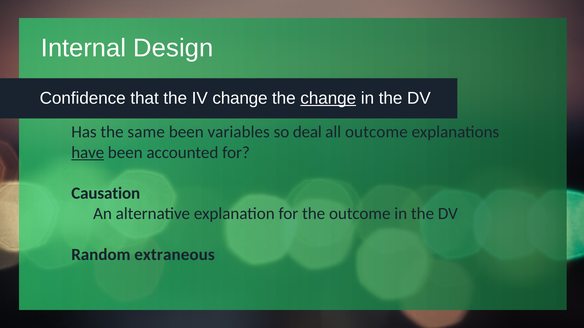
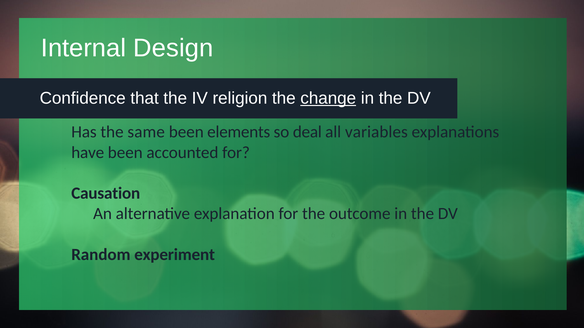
IV change: change -> religion (240, 98)
variables: variables -> elements (239, 132)
all outcome: outcome -> variables (376, 132)
have underline: present -> none (88, 153)
extraneous: extraneous -> experiment (175, 255)
